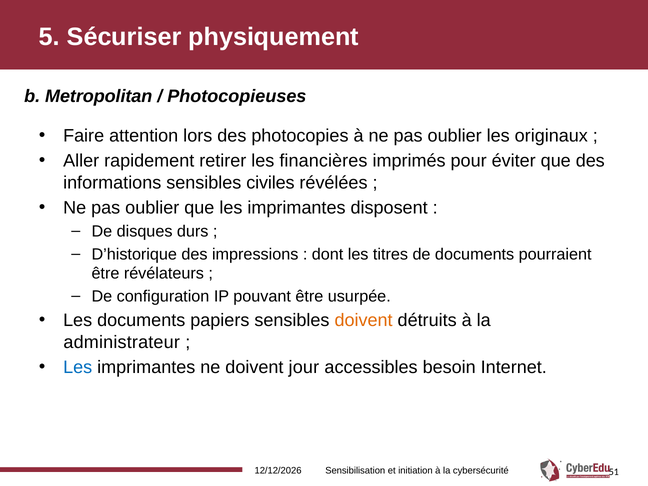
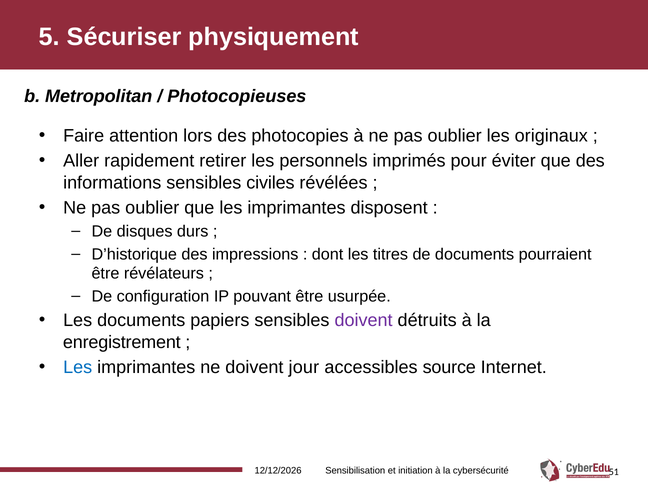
financières: financières -> personnels (323, 161)
doivent colour: orange -> purple (364, 321)
administrateur: administrateur -> enregistrement (122, 342)
besoin: besoin -> source (449, 367)
